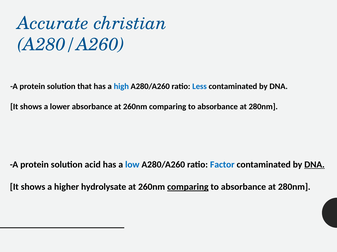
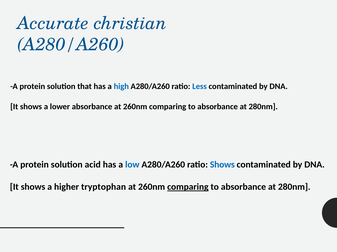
ratio Factor: Factor -> Shows (222, 165)
DNA underline: present -> none (315, 165)
hydrolysate: hydrolysate -> tryptophan (104, 187)
